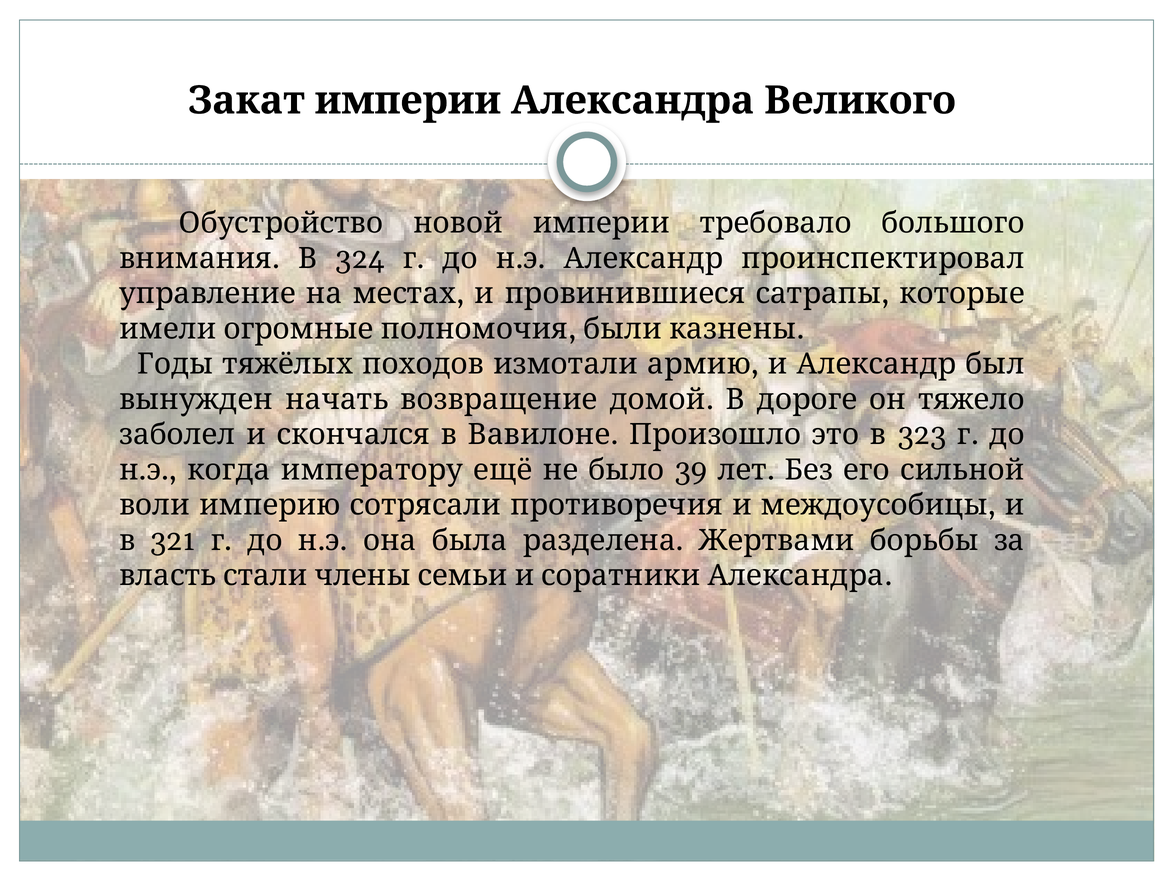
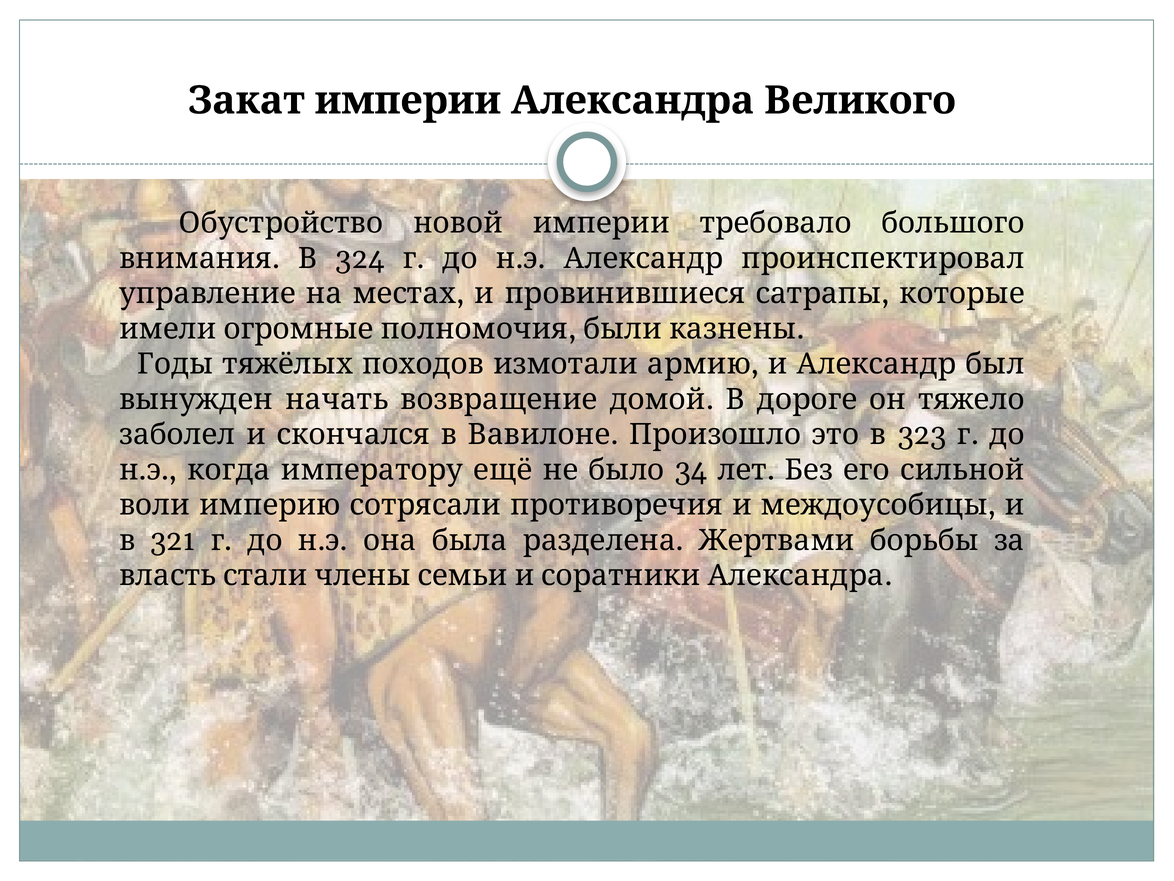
39: 39 -> 34 (691, 470)
